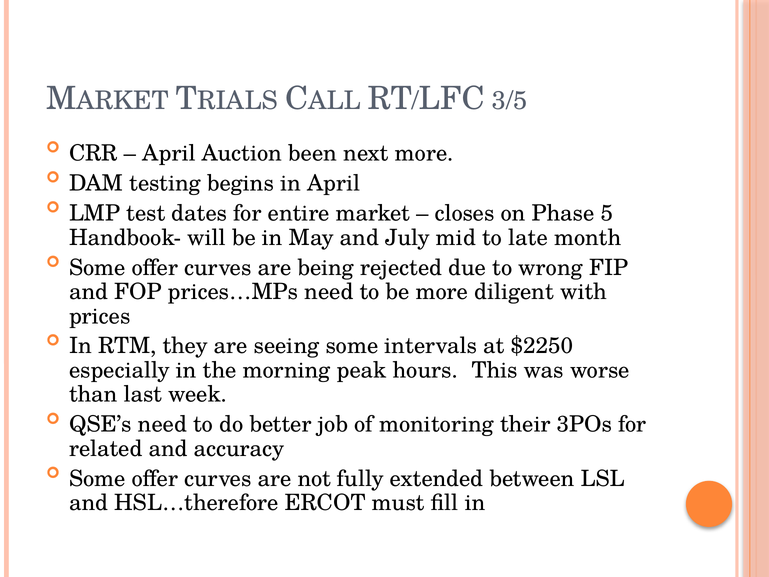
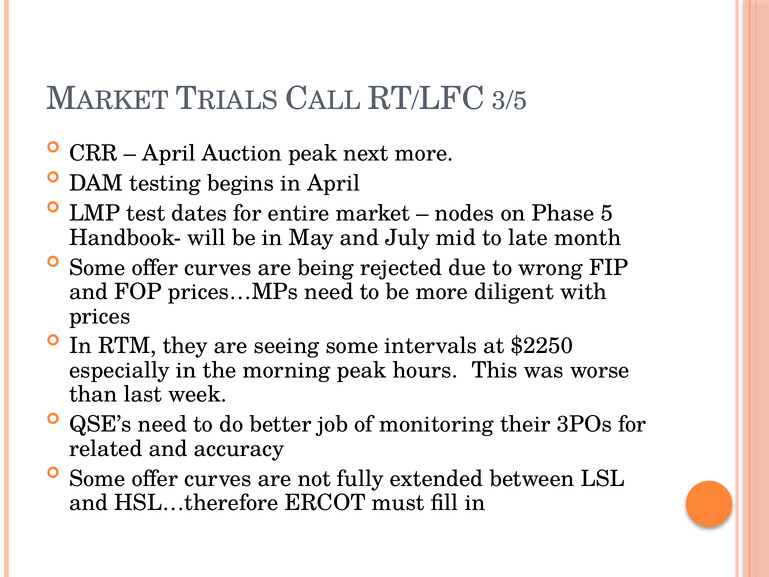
Auction been: been -> peak (313, 153)
closes: closes -> nodes (465, 213)
